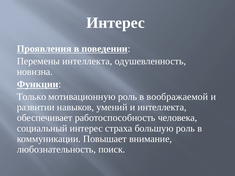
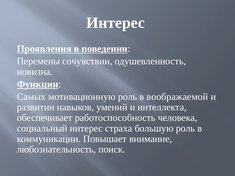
Перемены интеллекта: интеллекта -> сочувствии (87, 61)
Только: Только -> Самых (31, 97)
